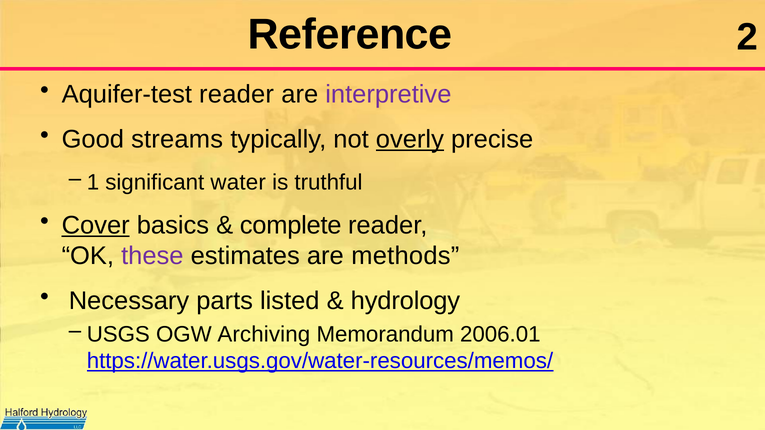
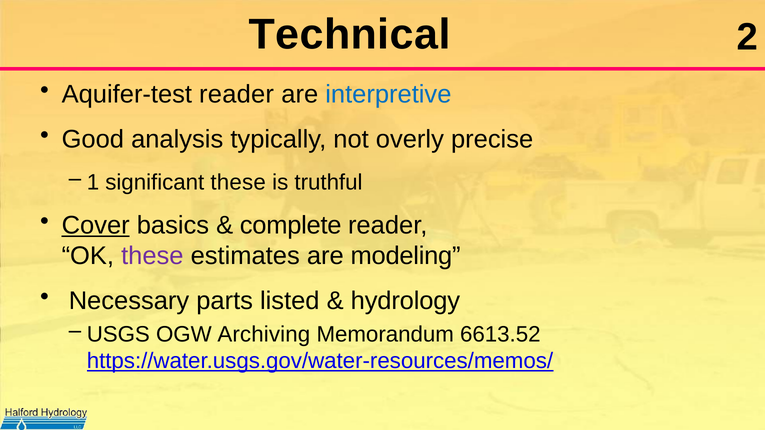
Reference: Reference -> Technical (350, 35)
interpretive colour: purple -> blue (388, 95)
streams: streams -> analysis (177, 139)
overly underline: present -> none (410, 139)
significant water: water -> these (238, 182)
methods: methods -> modeling (406, 256)
2006.01: 2006.01 -> 6613.52 (500, 334)
